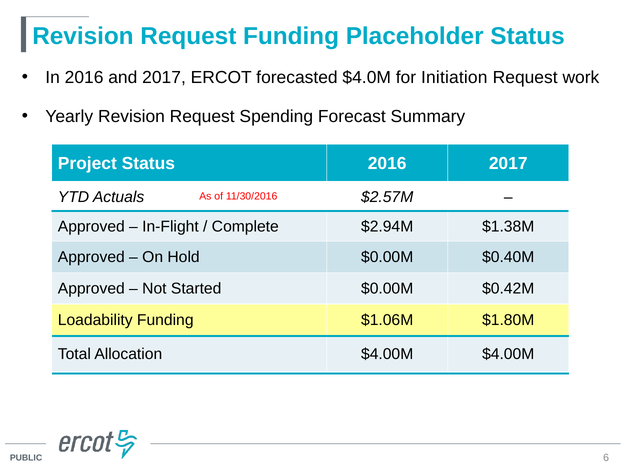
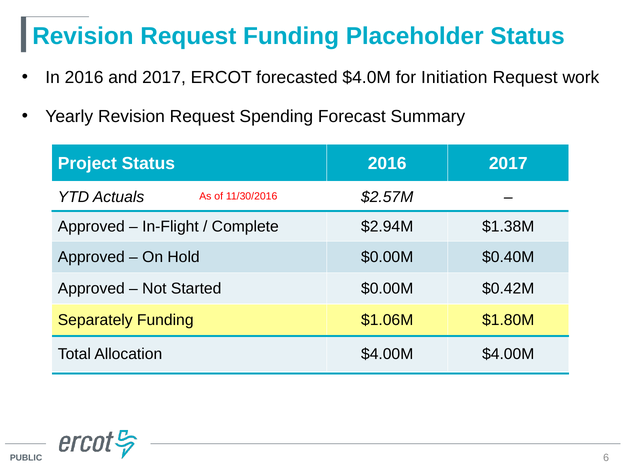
Loadability: Loadability -> Separately (95, 320)
